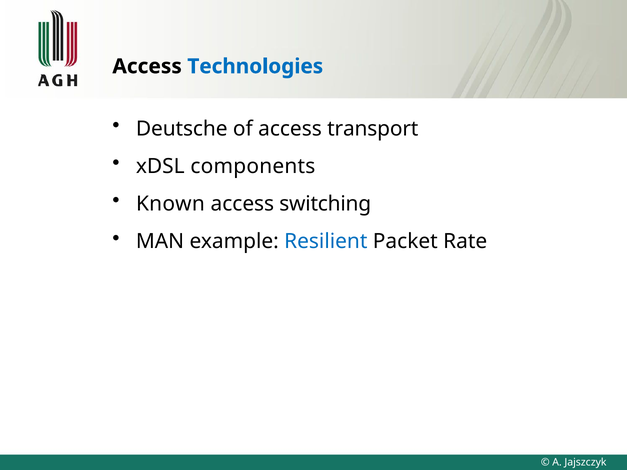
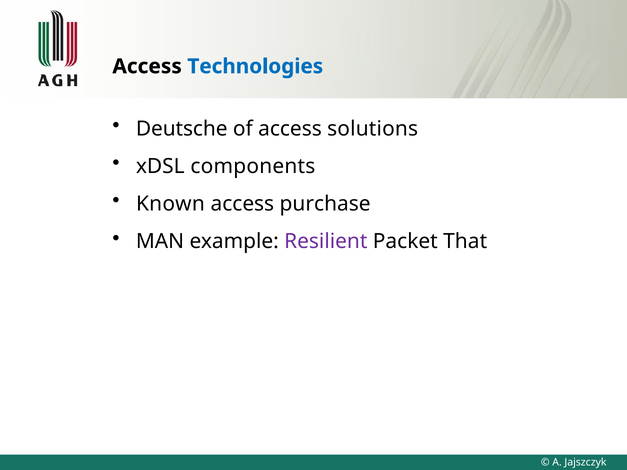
transport: transport -> solutions (373, 129)
switching: switching -> purchase (325, 204)
Resilient colour: blue -> purple (326, 242)
Rate: Rate -> That (465, 242)
